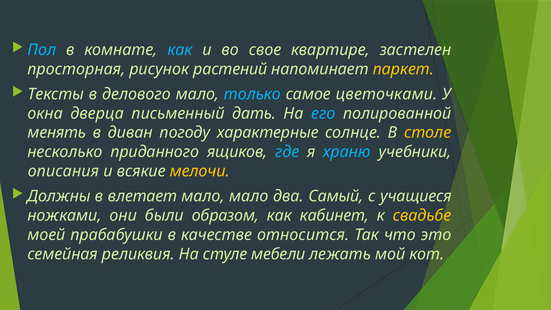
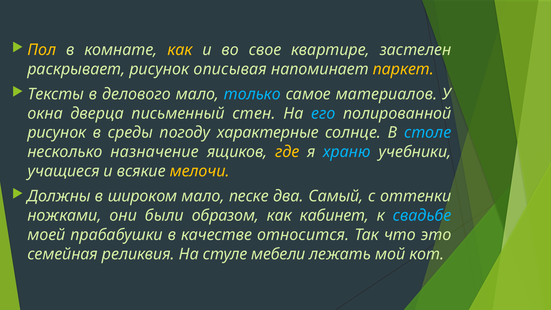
Пол colour: light blue -> yellow (42, 50)
как colour: light blue -> yellow (180, 50)
просторная: просторная -> раскрывает (76, 69)
растений: растений -> описывая (230, 69)
цветочками: цветочками -> материалов (387, 94)
дать: дать -> стен (254, 113)
менять: менять -> рисунок (57, 133)
диван: диван -> среды (130, 133)
столе colour: yellow -> light blue (428, 133)
приданного: приданного -> назначение (155, 152)
где colour: light blue -> yellow (287, 152)
описания: описания -> учащиеся (64, 171)
влетает: влетает -> широком (142, 196)
мало мало: мало -> песке (249, 196)
учащиеся: учащиеся -> оттенки (416, 196)
свадьбе colour: yellow -> light blue (422, 216)
